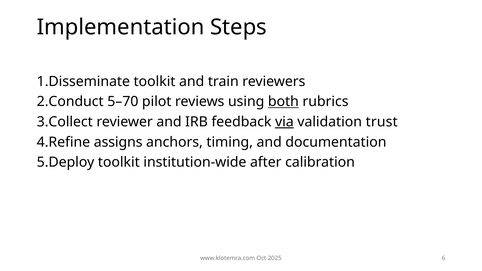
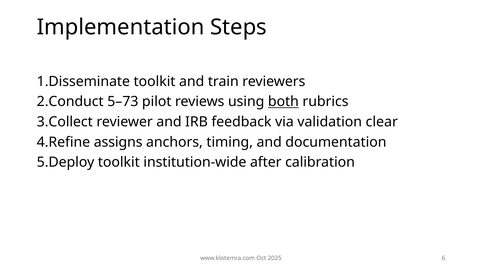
5–70: 5–70 -> 5–73 (123, 102)
via underline: present -> none (284, 122)
trust: trust -> clear (382, 122)
